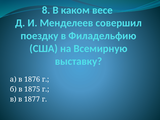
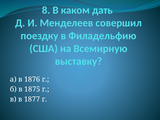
весе: весе -> дать (102, 10)
